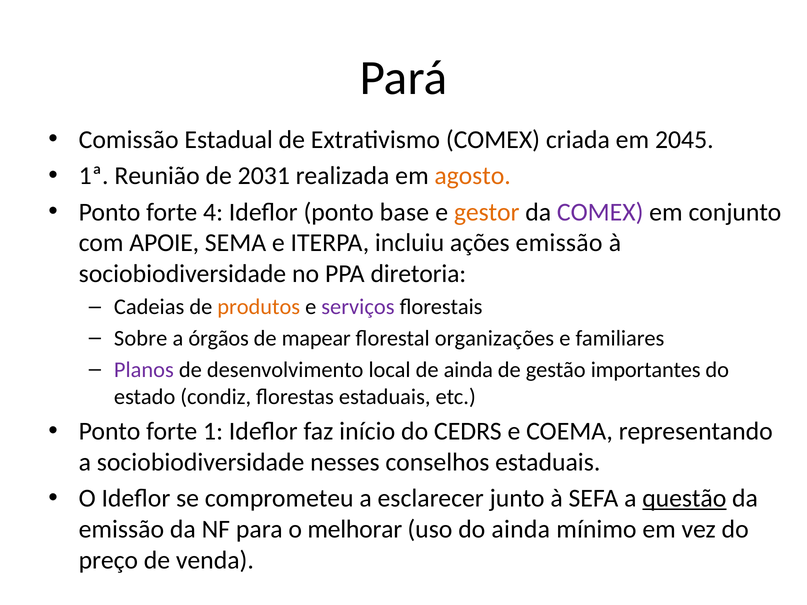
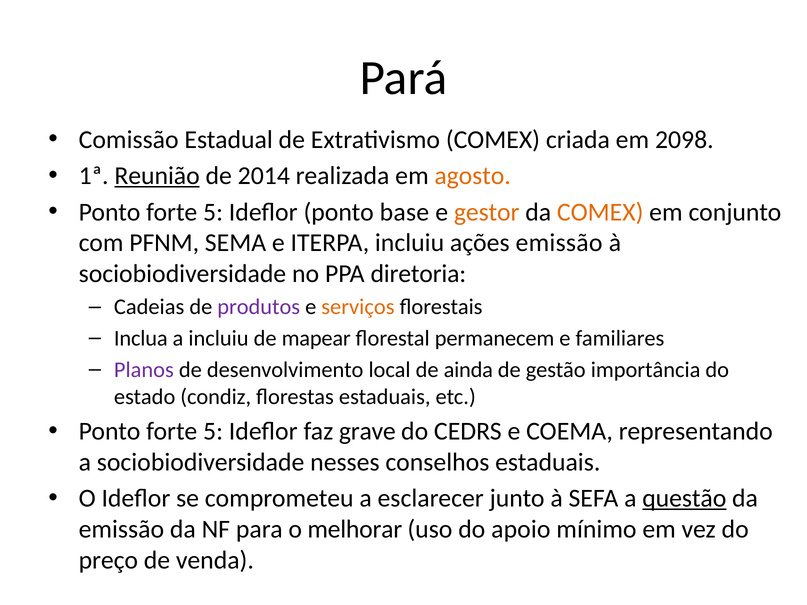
2045: 2045 -> 2098 (684, 140)
Reunião underline: none -> present (157, 176)
2031: 2031 -> 2014 (264, 176)
4: 4 -> 5 (213, 212)
COMEX colour: purple -> orange (600, 212)
APOIE: APOIE -> PFNM (164, 243)
produtos colour: orange -> purple (259, 307)
serviços colour: purple -> orange (358, 307)
Sobre: Sobre -> Inclua (141, 339)
a órgãos: órgãos -> incluiu (219, 339)
organizações: organizações -> permanecem (495, 339)
importantes: importantes -> importância (646, 370)
1: 1 -> 5 (213, 431)
início: início -> grave (367, 431)
do ainda: ainda -> apoio (521, 529)
